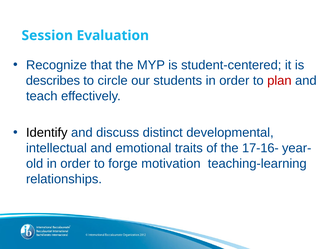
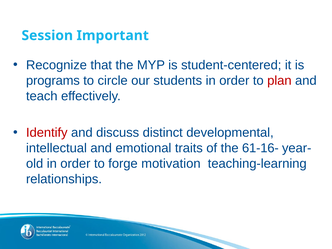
Evaluation: Evaluation -> Important (113, 36)
describes: describes -> programs (53, 81)
Identify colour: black -> red (47, 133)
17-16-: 17-16- -> 61-16- (260, 148)
